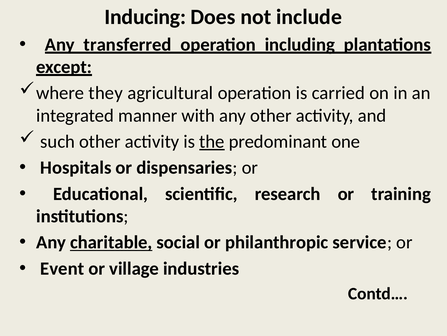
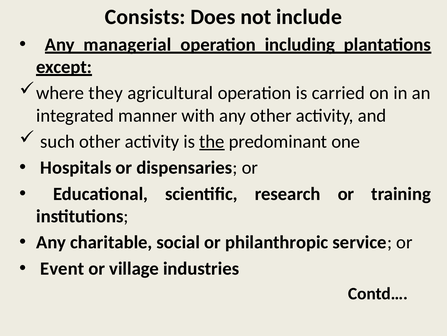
Inducing: Inducing -> Consists (145, 17)
transferred: transferred -> managerial (128, 45)
charitable underline: present -> none (111, 242)
